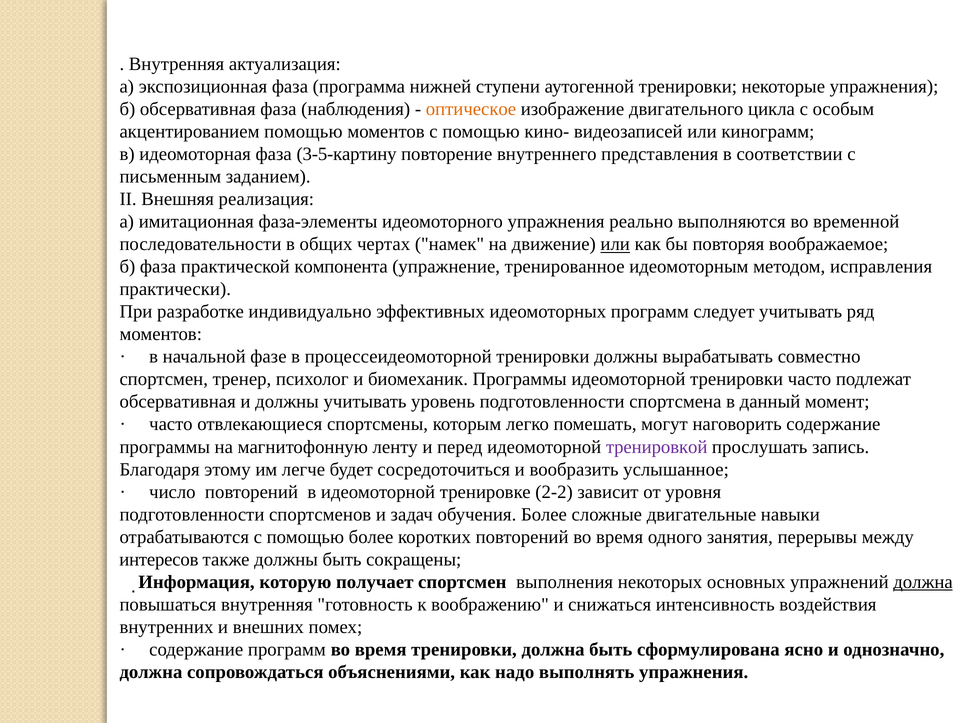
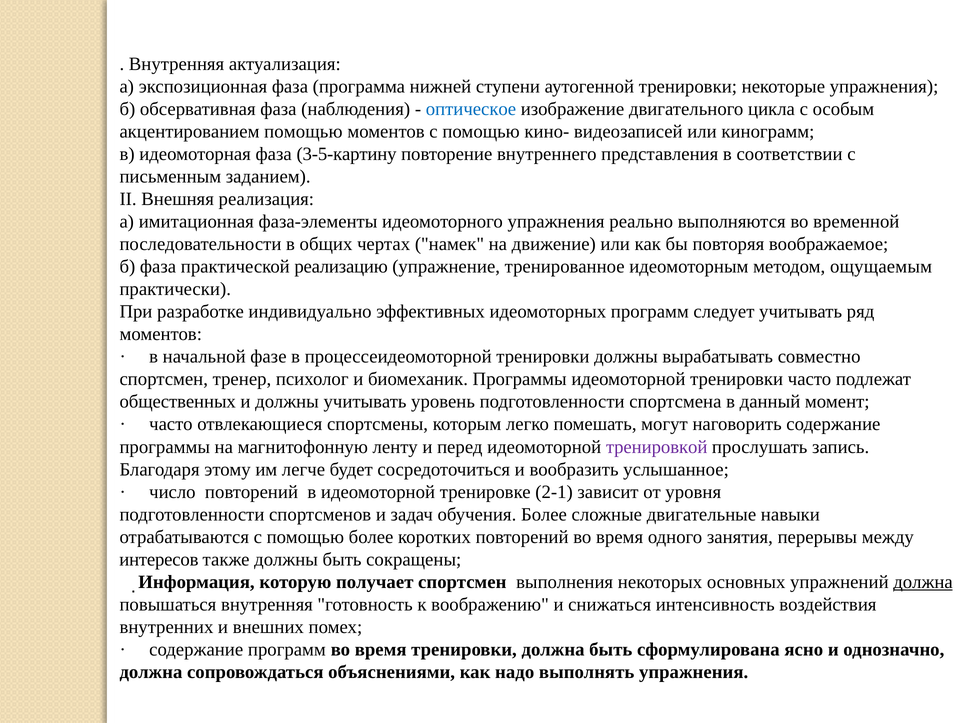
оптическое colour: orange -> blue (471, 109)
или underline: present -> none (615, 244)
компонента: компонента -> реализацию (341, 266)
исправления: исправления -> ощущаемым (881, 266)
обсервативная: обсервативная -> общественных (178, 401)
2-2: 2-2 -> 2-1 (554, 491)
